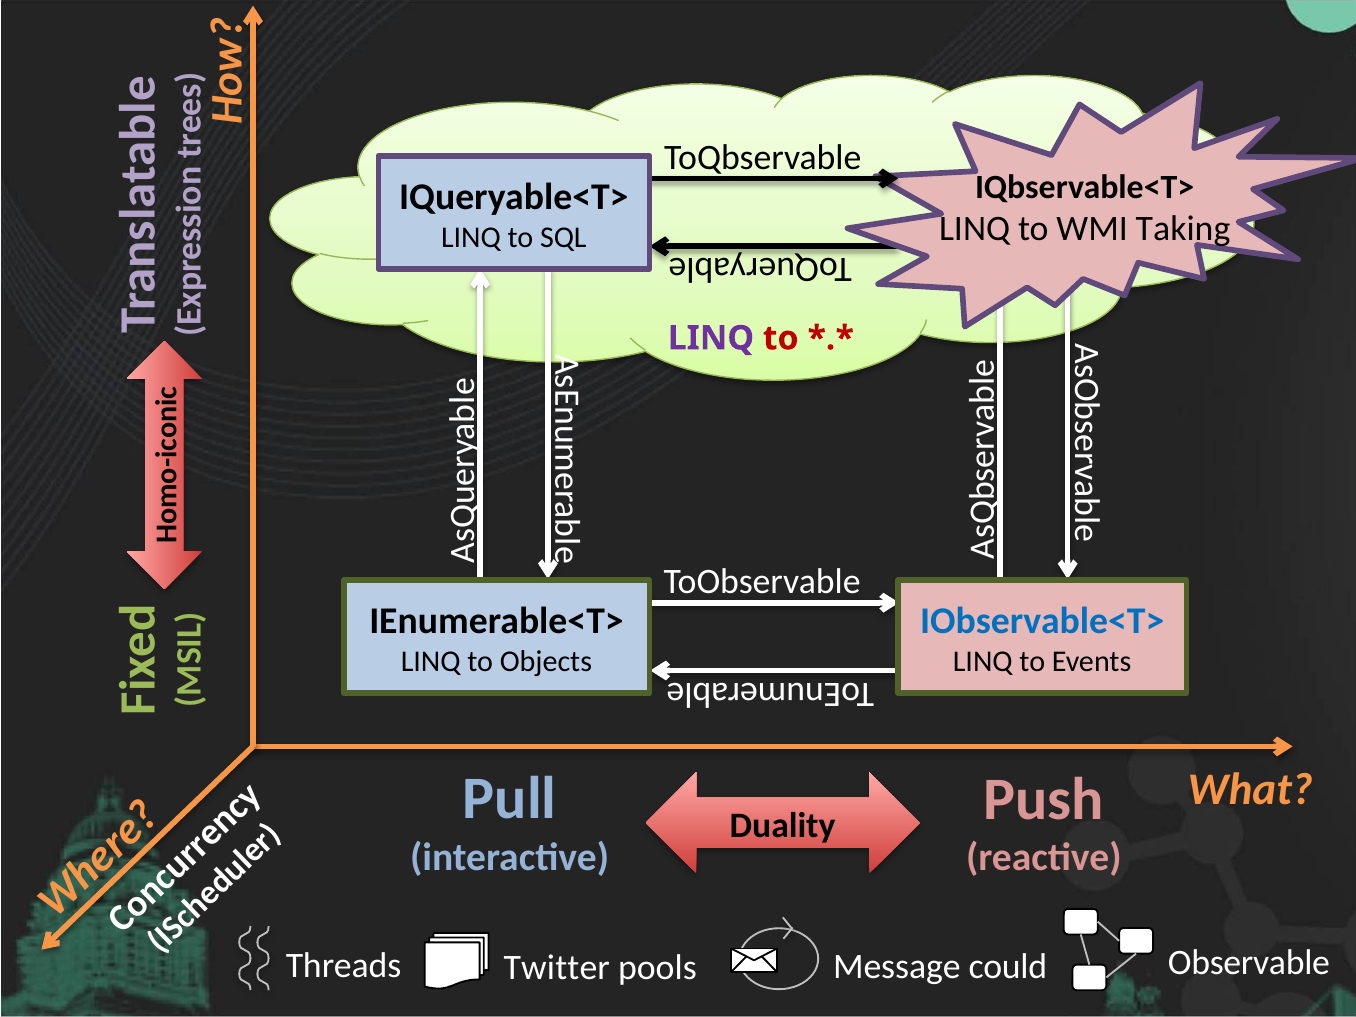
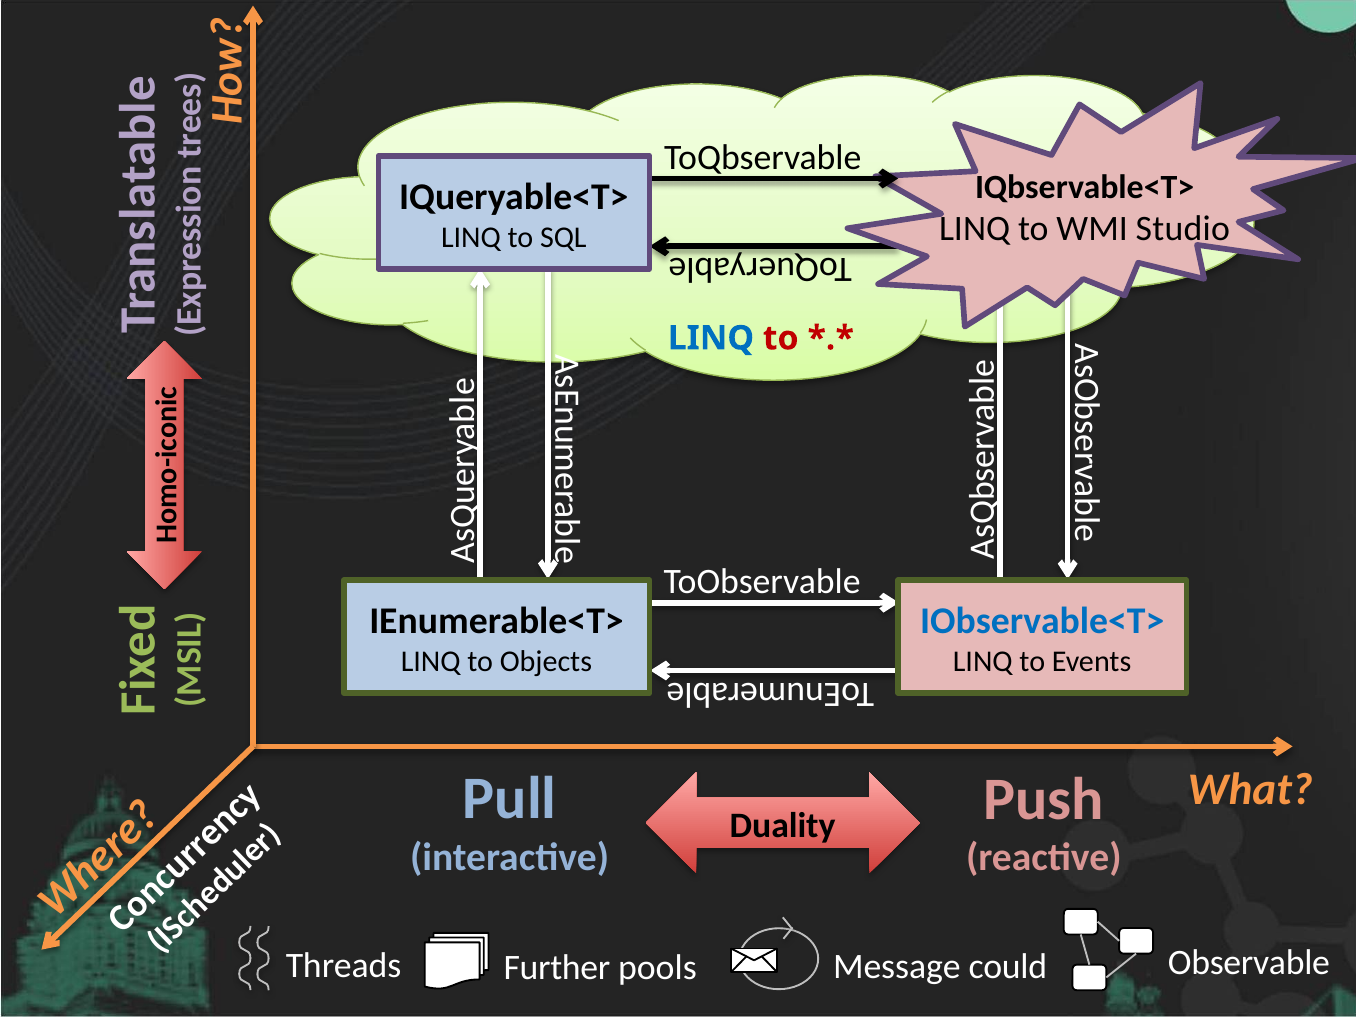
Taking: Taking -> Studio (1183, 229)
LINQ colour: purple -> blue (711, 338)
Twitter: Twitter -> Further (557, 967)
